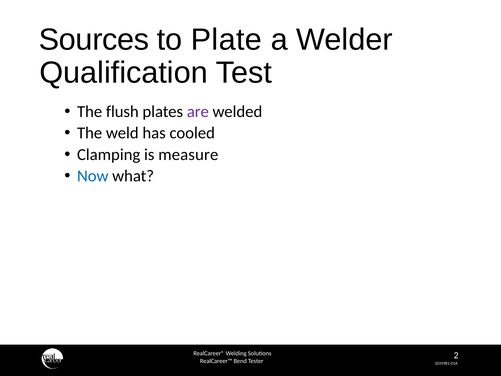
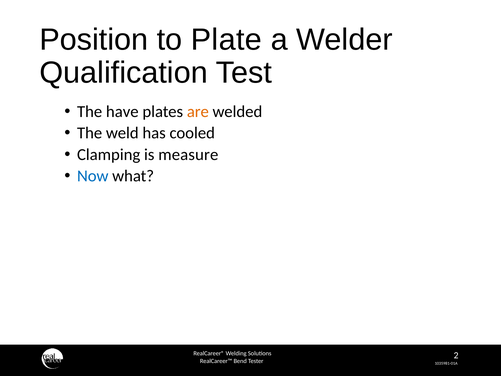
Sources: Sources -> Position (94, 40)
flush: flush -> have (122, 111)
are colour: purple -> orange (198, 111)
